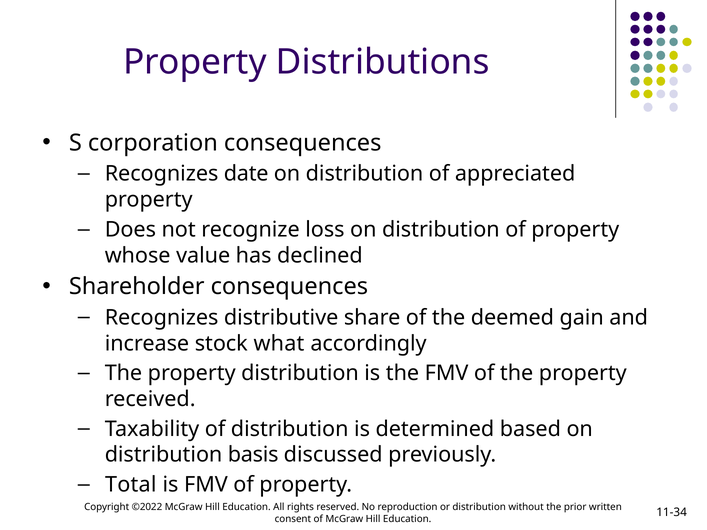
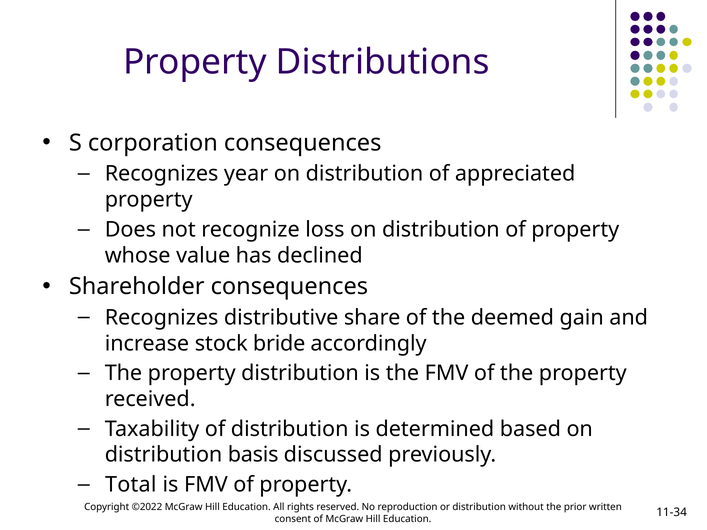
date: date -> year (246, 174)
what: what -> bride (279, 344)
